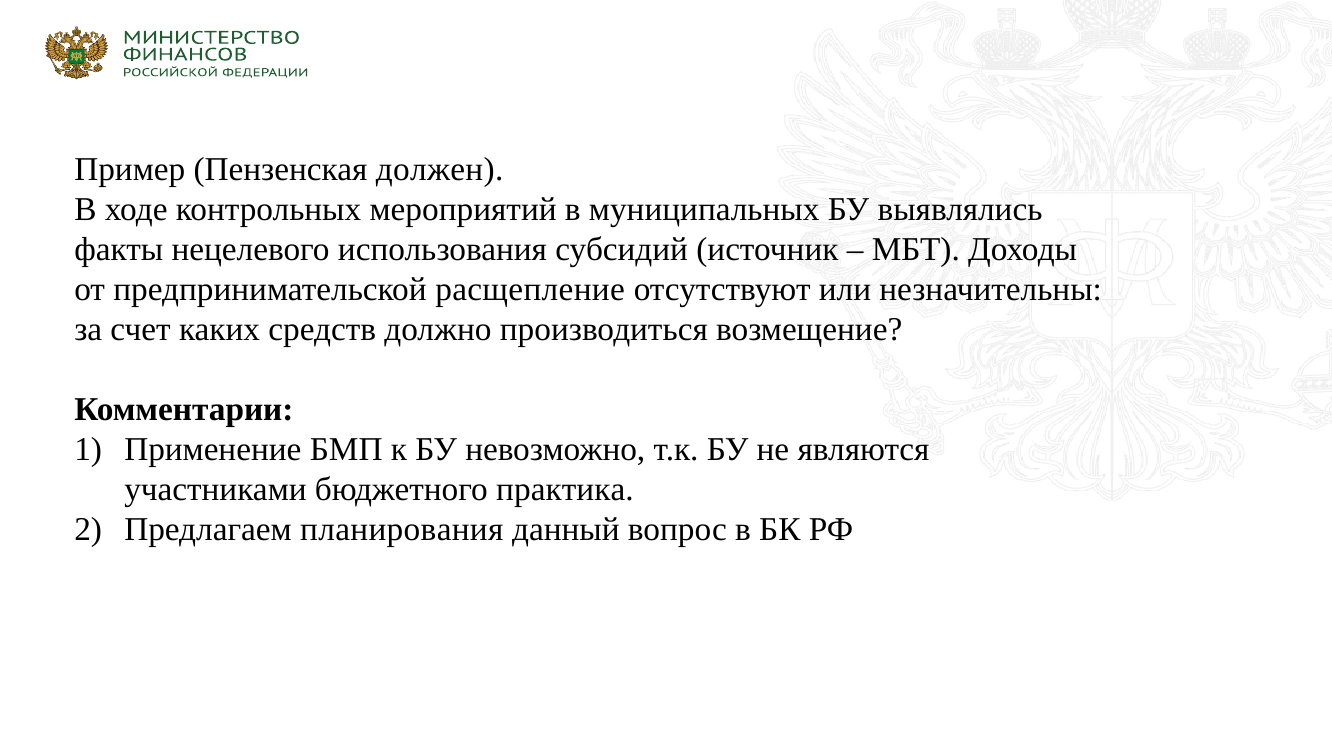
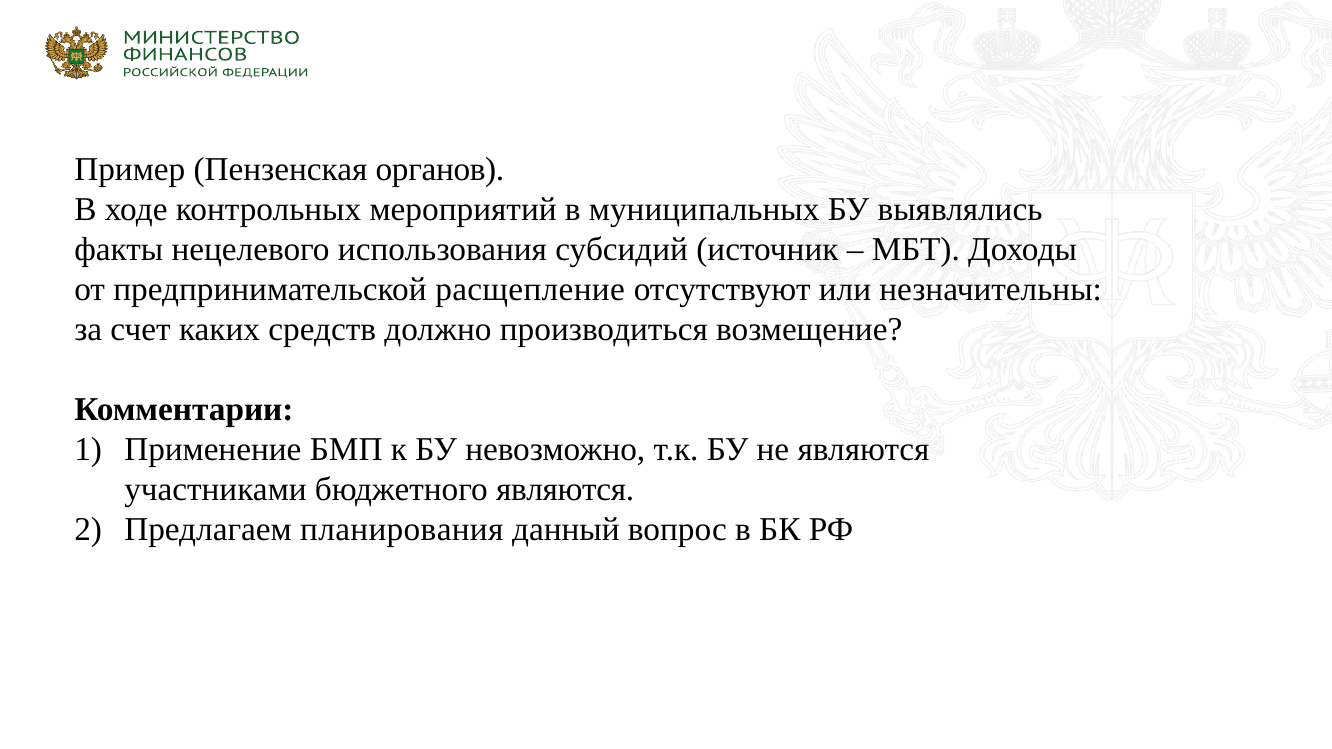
должен: должен -> органов (440, 170)
бюджетного практика: практика -> являются (565, 489)
